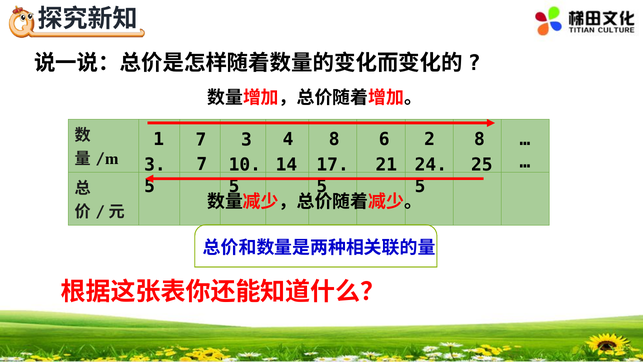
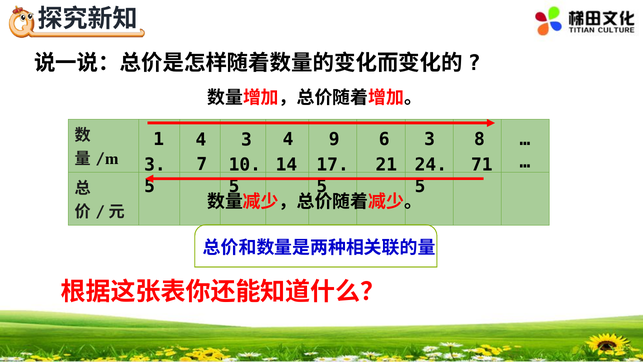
1 7: 7 -> 4 (201, 140)
4 8: 8 -> 9 (334, 139)
6 2: 2 -> 3 (430, 139)
25: 25 -> 71 (482, 165)
